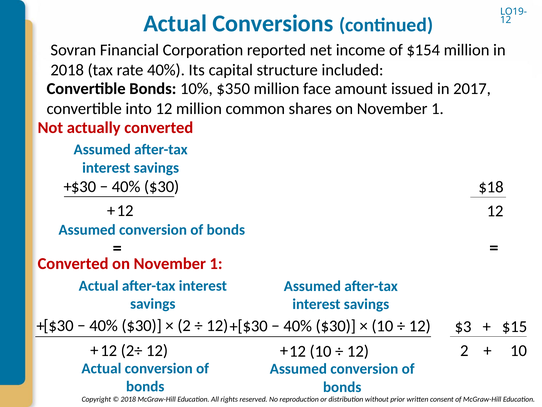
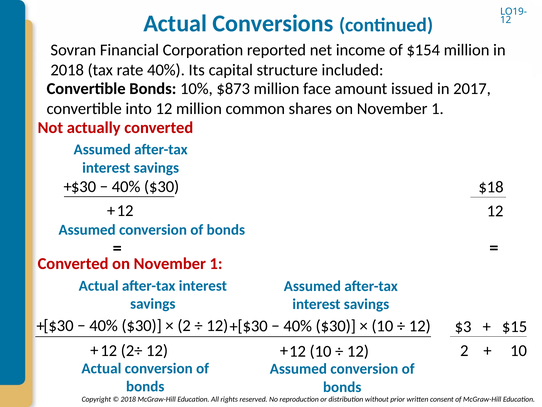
$350: $350 -> $873 (233, 89)
